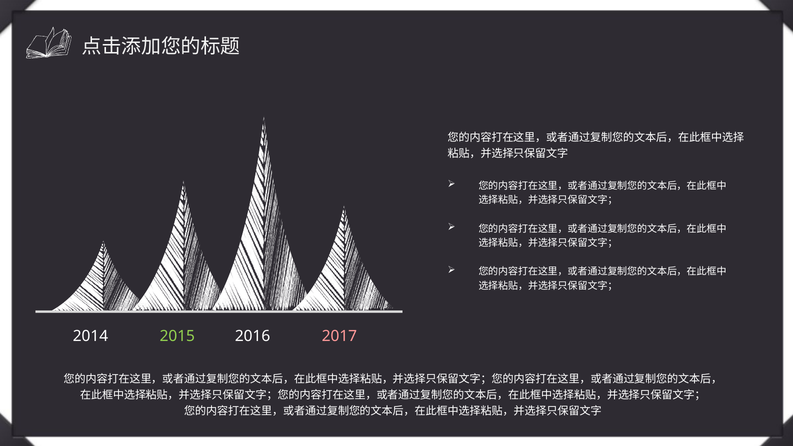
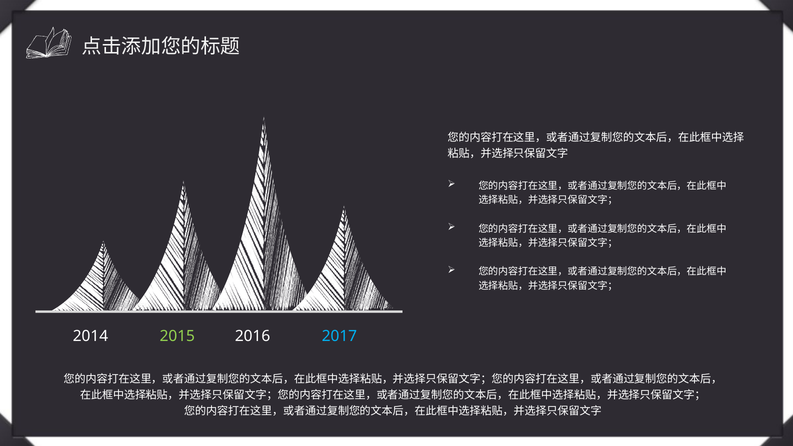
2017 colour: pink -> light blue (339, 336)
